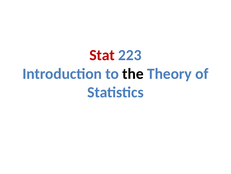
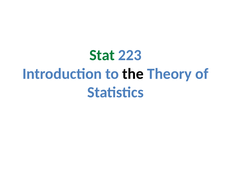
Stat colour: red -> green (102, 55)
